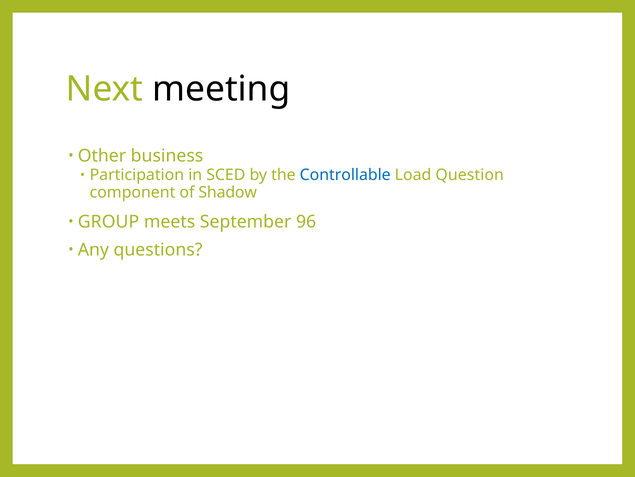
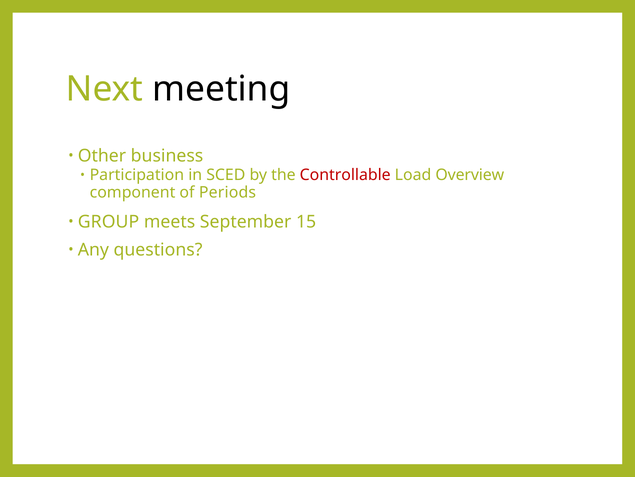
Controllable colour: blue -> red (345, 175)
Question: Question -> Overview (470, 175)
Shadow: Shadow -> Periods (228, 192)
96: 96 -> 15 (306, 222)
